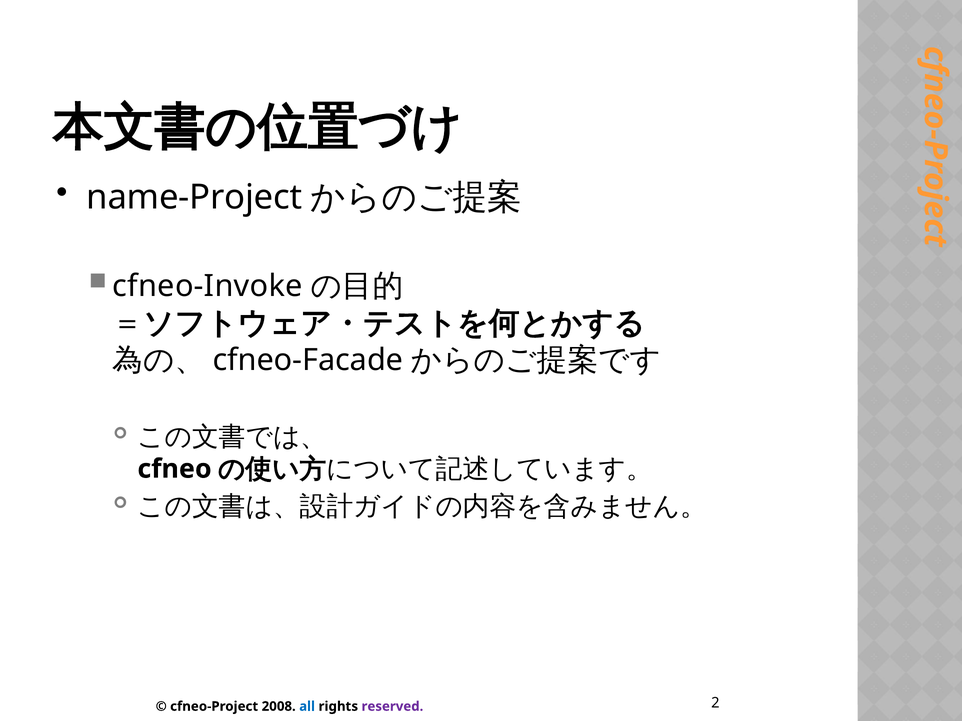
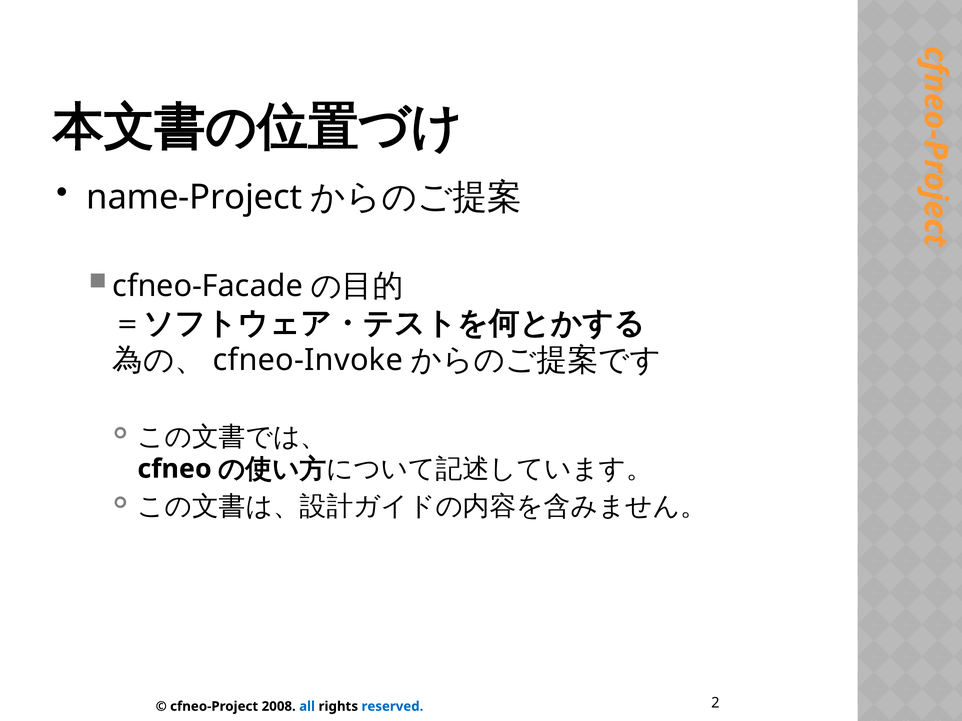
cfneo-Invoke: cfneo-Invoke -> cfneo-Facade (208, 286)
cfneo-Facade: cfneo-Facade -> cfneo-Invoke (308, 360)
reserved colour: purple -> blue (392, 707)
